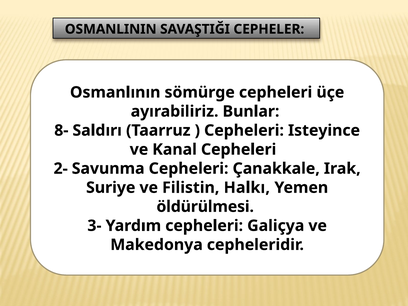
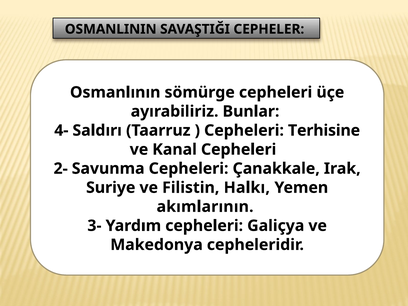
8-: 8- -> 4- (61, 130)
Isteyince: Isteyince -> Terhisine (324, 130)
öldürülmesi: öldürülmesi -> akımlarının (205, 207)
